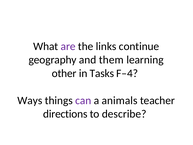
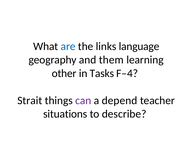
are colour: purple -> blue (68, 46)
continue: continue -> language (139, 46)
Ways: Ways -> Strait (30, 100)
animals: animals -> depend (120, 100)
directions: directions -> situations (65, 114)
